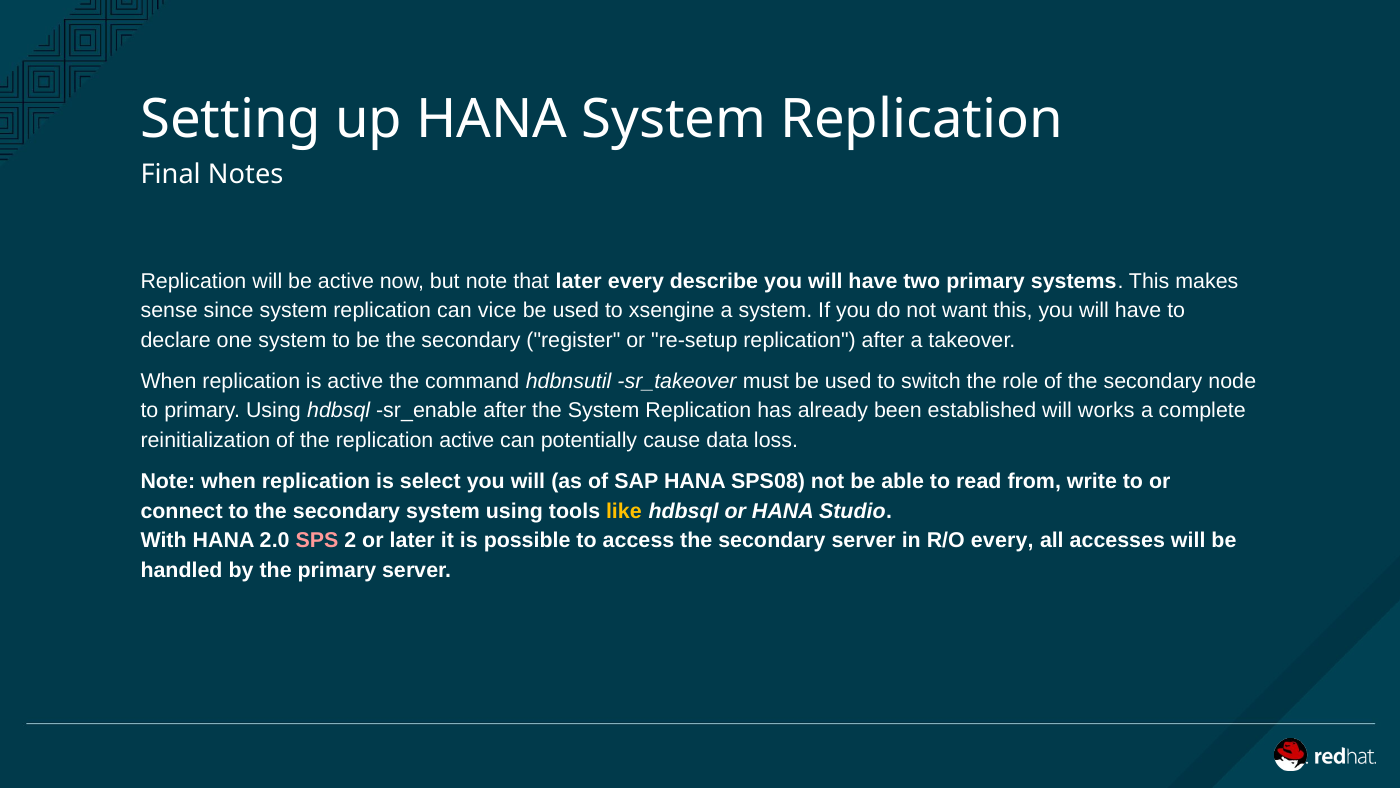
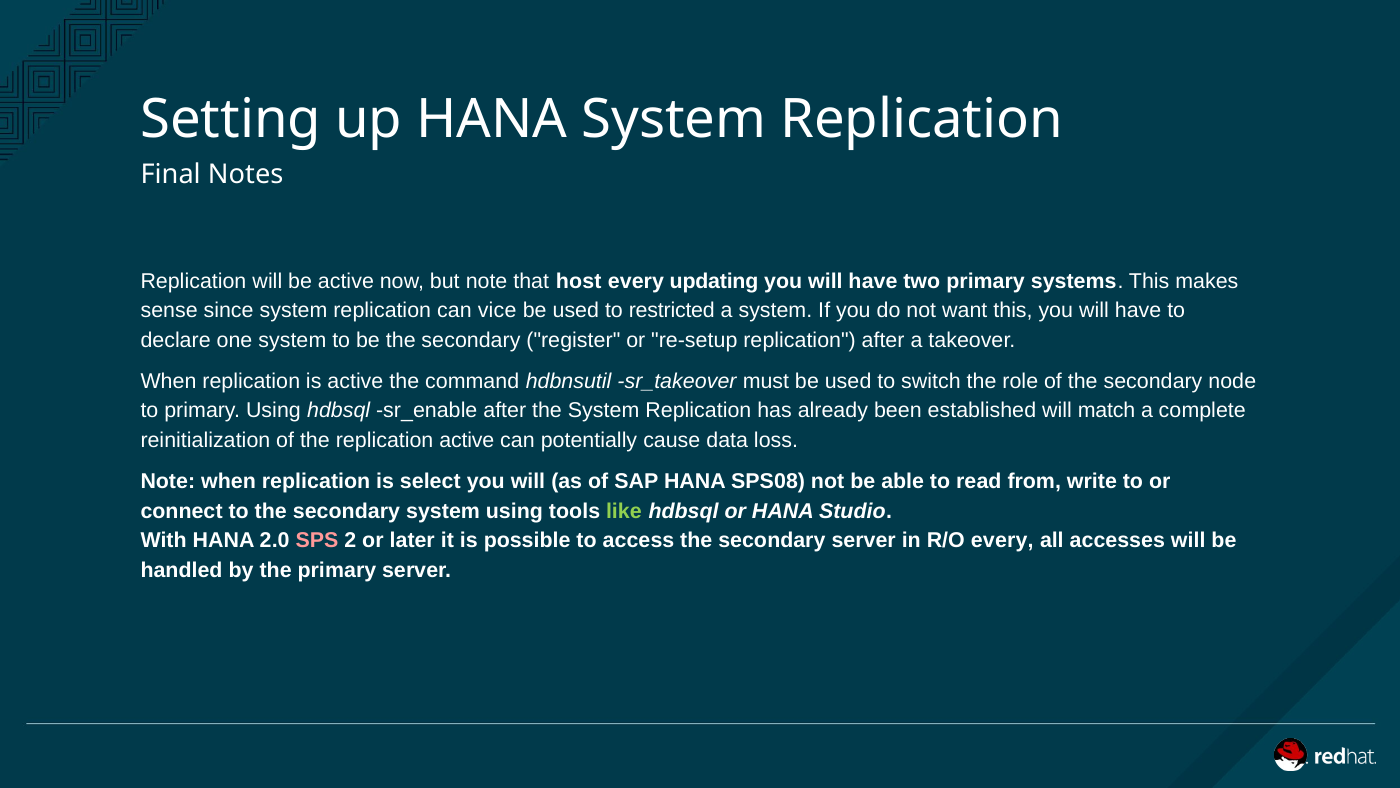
that later: later -> host (579, 281)
describe: describe -> updating (714, 281)
xsengine: xsengine -> restricted (672, 311)
works: works -> match (1107, 411)
like colour: yellow -> light green (624, 511)
